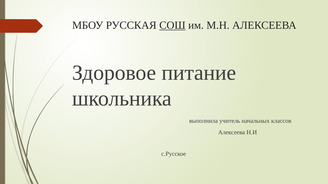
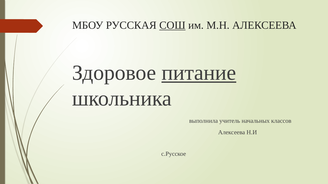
питание underline: none -> present (199, 73)
